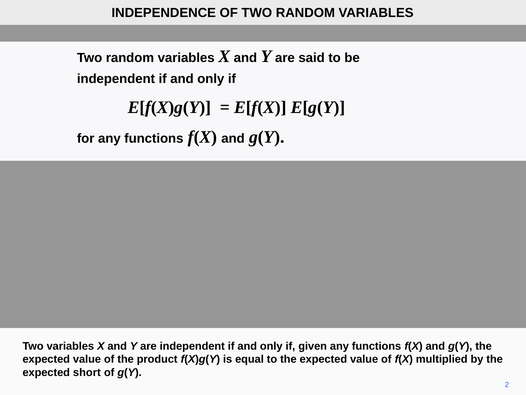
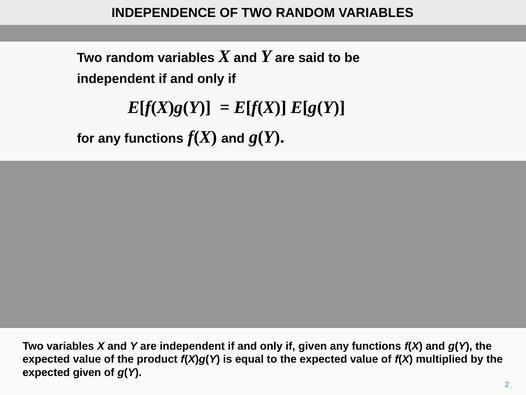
expected short: short -> given (87, 372)
